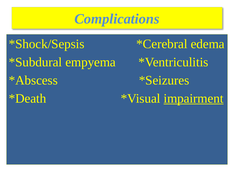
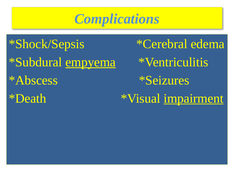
empyema underline: none -> present (91, 62)
